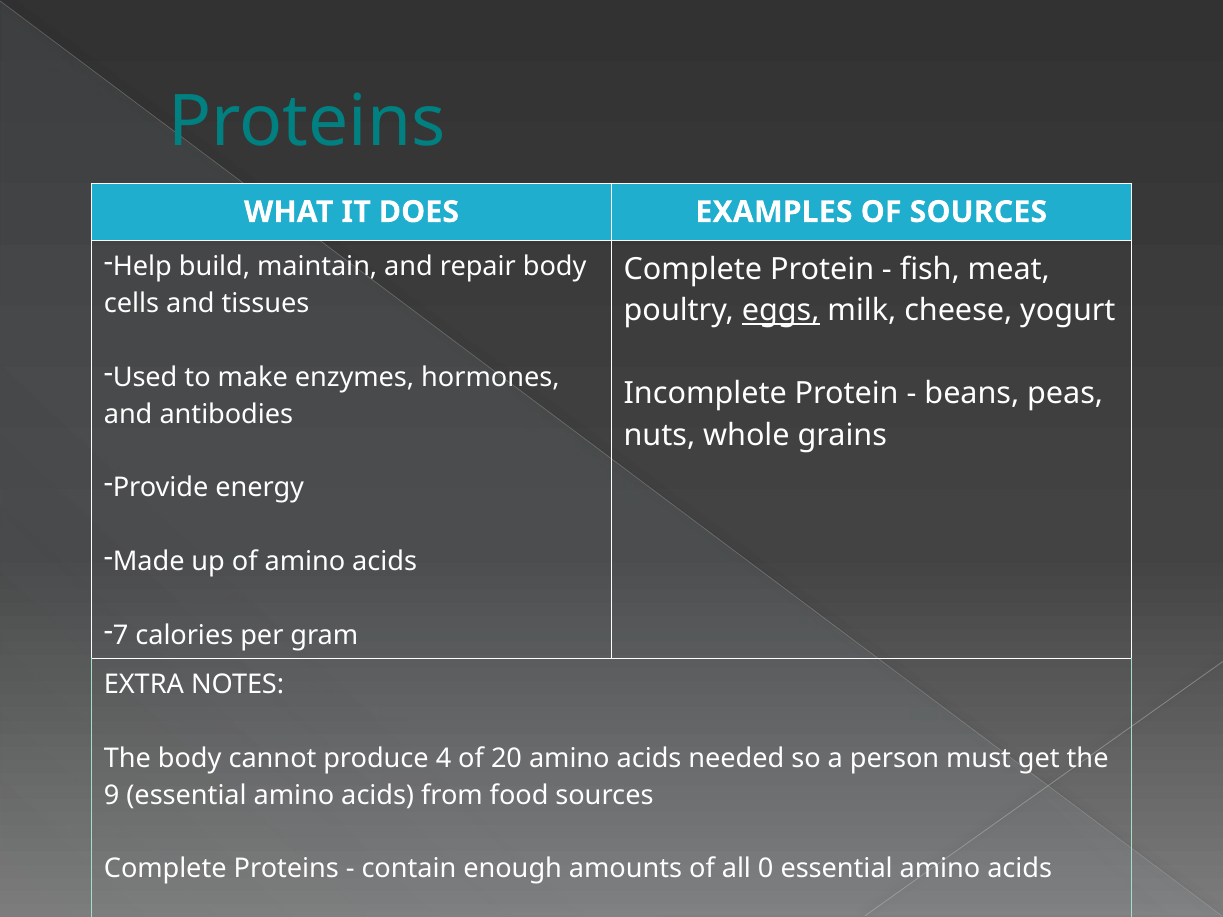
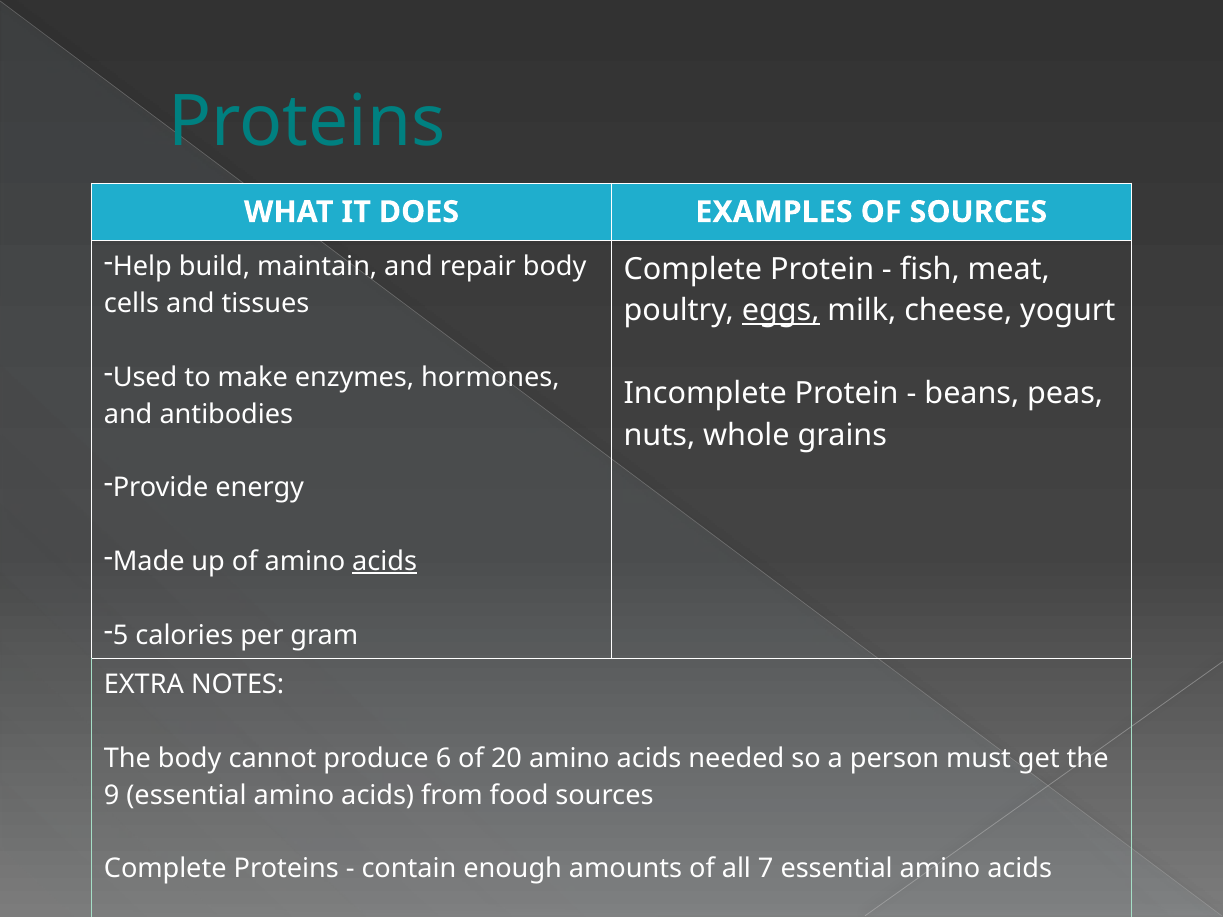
acids underline: none -> present (385, 562)
7: 7 -> 5 (121, 635)
4: 4 -> 6 (444, 758)
0: 0 -> 7 (766, 869)
